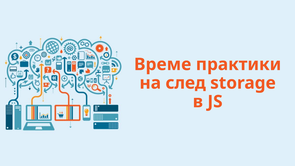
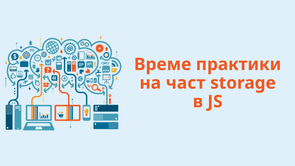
след: след -> част (186, 83)
